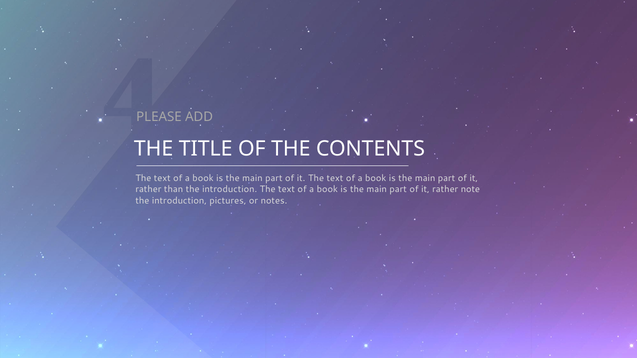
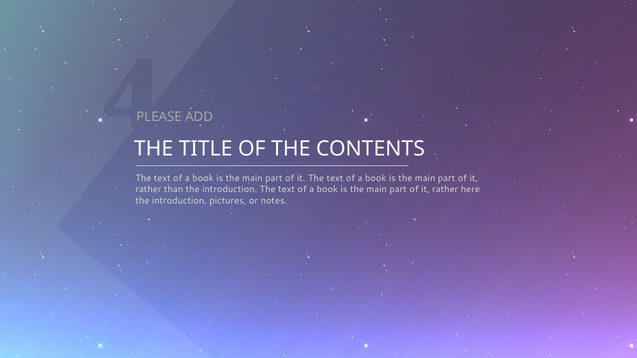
note: note -> here (470, 189)
